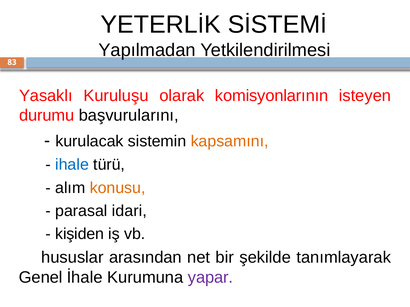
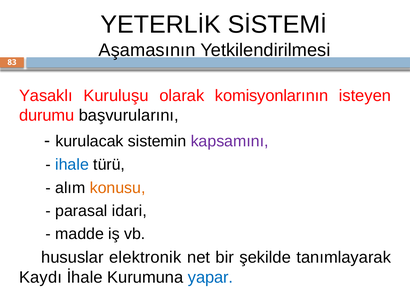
Yapılmadan: Yapılmadan -> Aşamasının (147, 50)
kapsamını colour: orange -> purple (230, 141)
kişiden: kişiden -> madde (80, 234)
arasından: arasından -> elektronik (145, 258)
Genel: Genel -> Kaydı (41, 278)
yapar colour: purple -> blue (211, 278)
